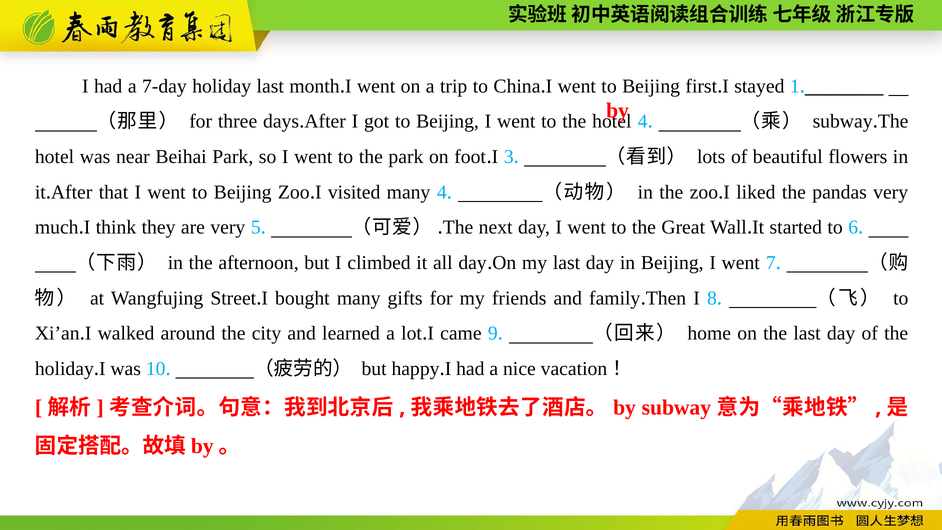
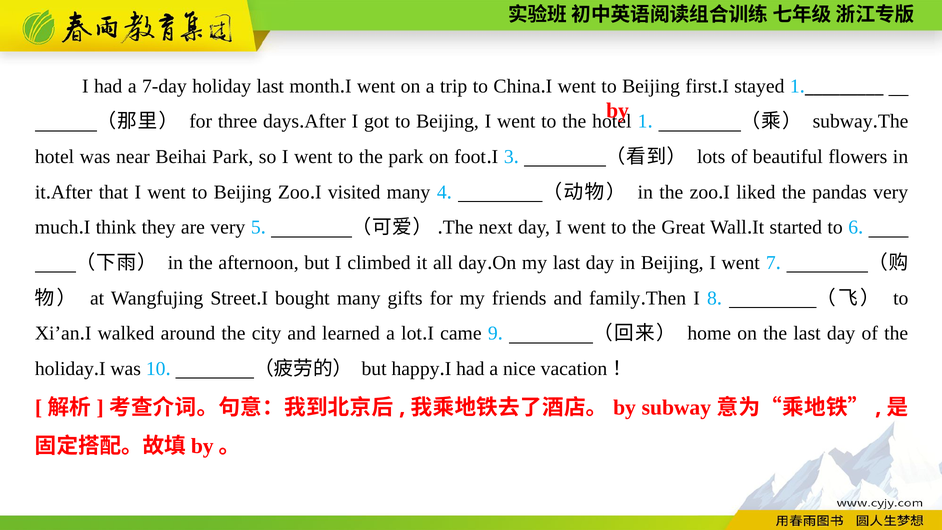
4: 4 -> 1 (643, 121)
